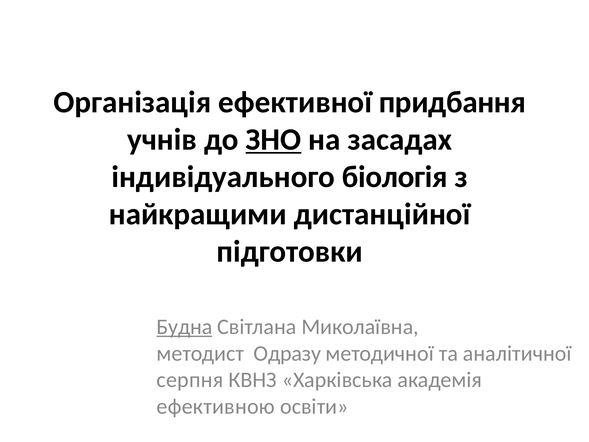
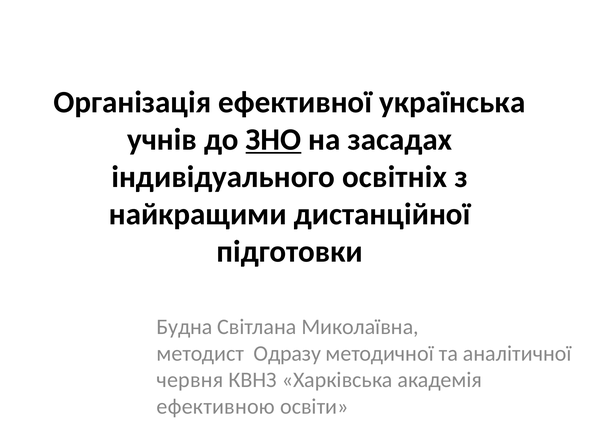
придбання: придбання -> українська (452, 102)
біологія: біологія -> освітніх (395, 177)
Будна underline: present -> none (184, 327)
серпня: серпня -> червня (190, 380)
